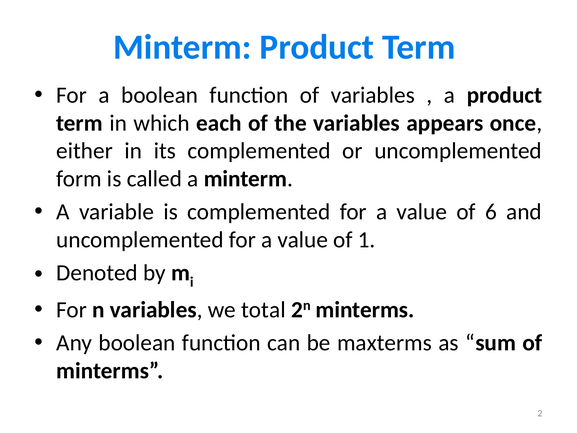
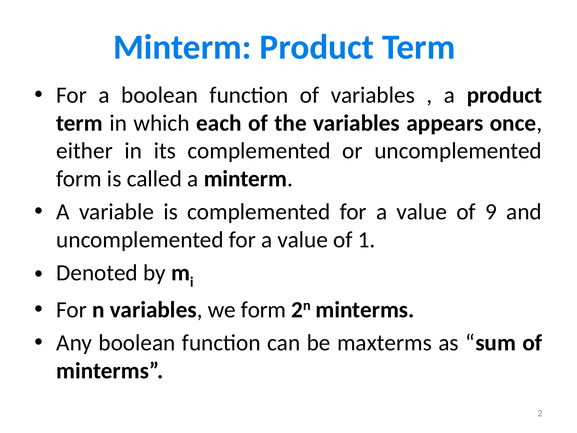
6: 6 -> 9 (491, 212)
we total: total -> form (264, 310)
